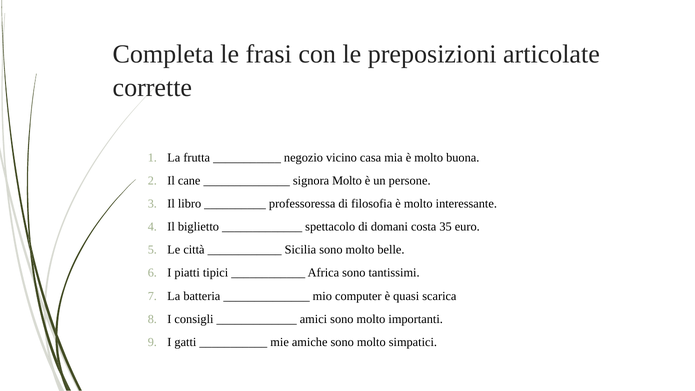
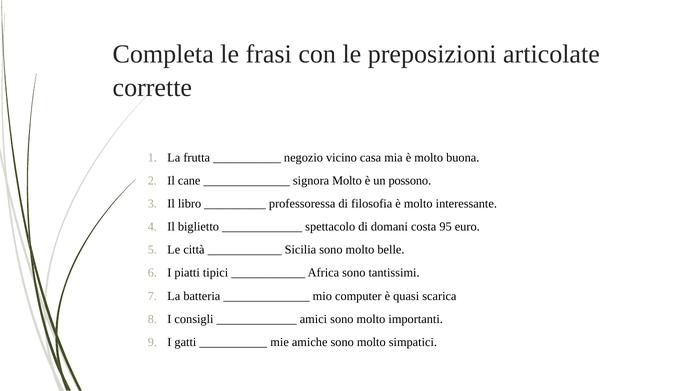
persone: persone -> possono (410, 181)
35: 35 -> 95 (446, 227)
